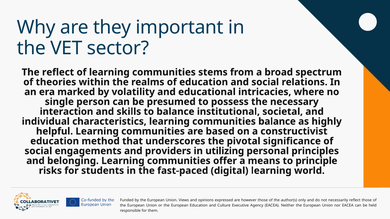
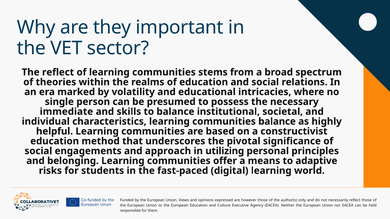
interaction: interaction -> immediate (66, 112)
providers: providers -> approach (168, 151)
principle: principle -> adaptive (316, 161)
